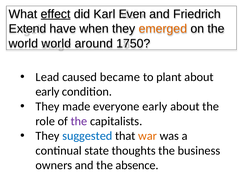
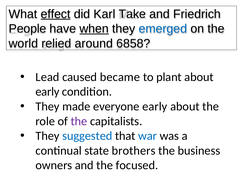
Even: Even -> Take (132, 14)
Extend: Extend -> People (28, 29)
when underline: none -> present (94, 29)
emerged colour: orange -> blue (163, 29)
world world: world -> relied (56, 43)
1750: 1750 -> 6858 (133, 43)
war colour: orange -> blue (148, 136)
thoughts: thoughts -> brothers (134, 150)
absence: absence -> focused (137, 165)
